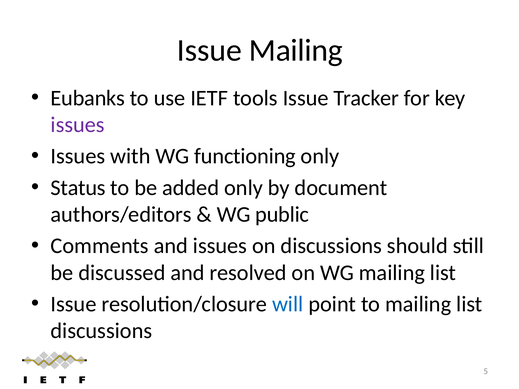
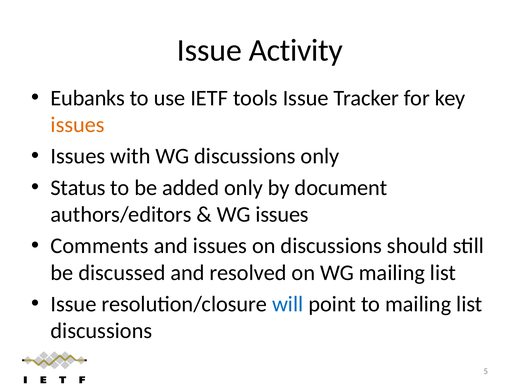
Issue Mailing: Mailing -> Activity (296, 50)
issues colour: purple -> orange (78, 125)
WG functioning: functioning -> discussions (245, 156)
WG public: public -> issues (282, 215)
